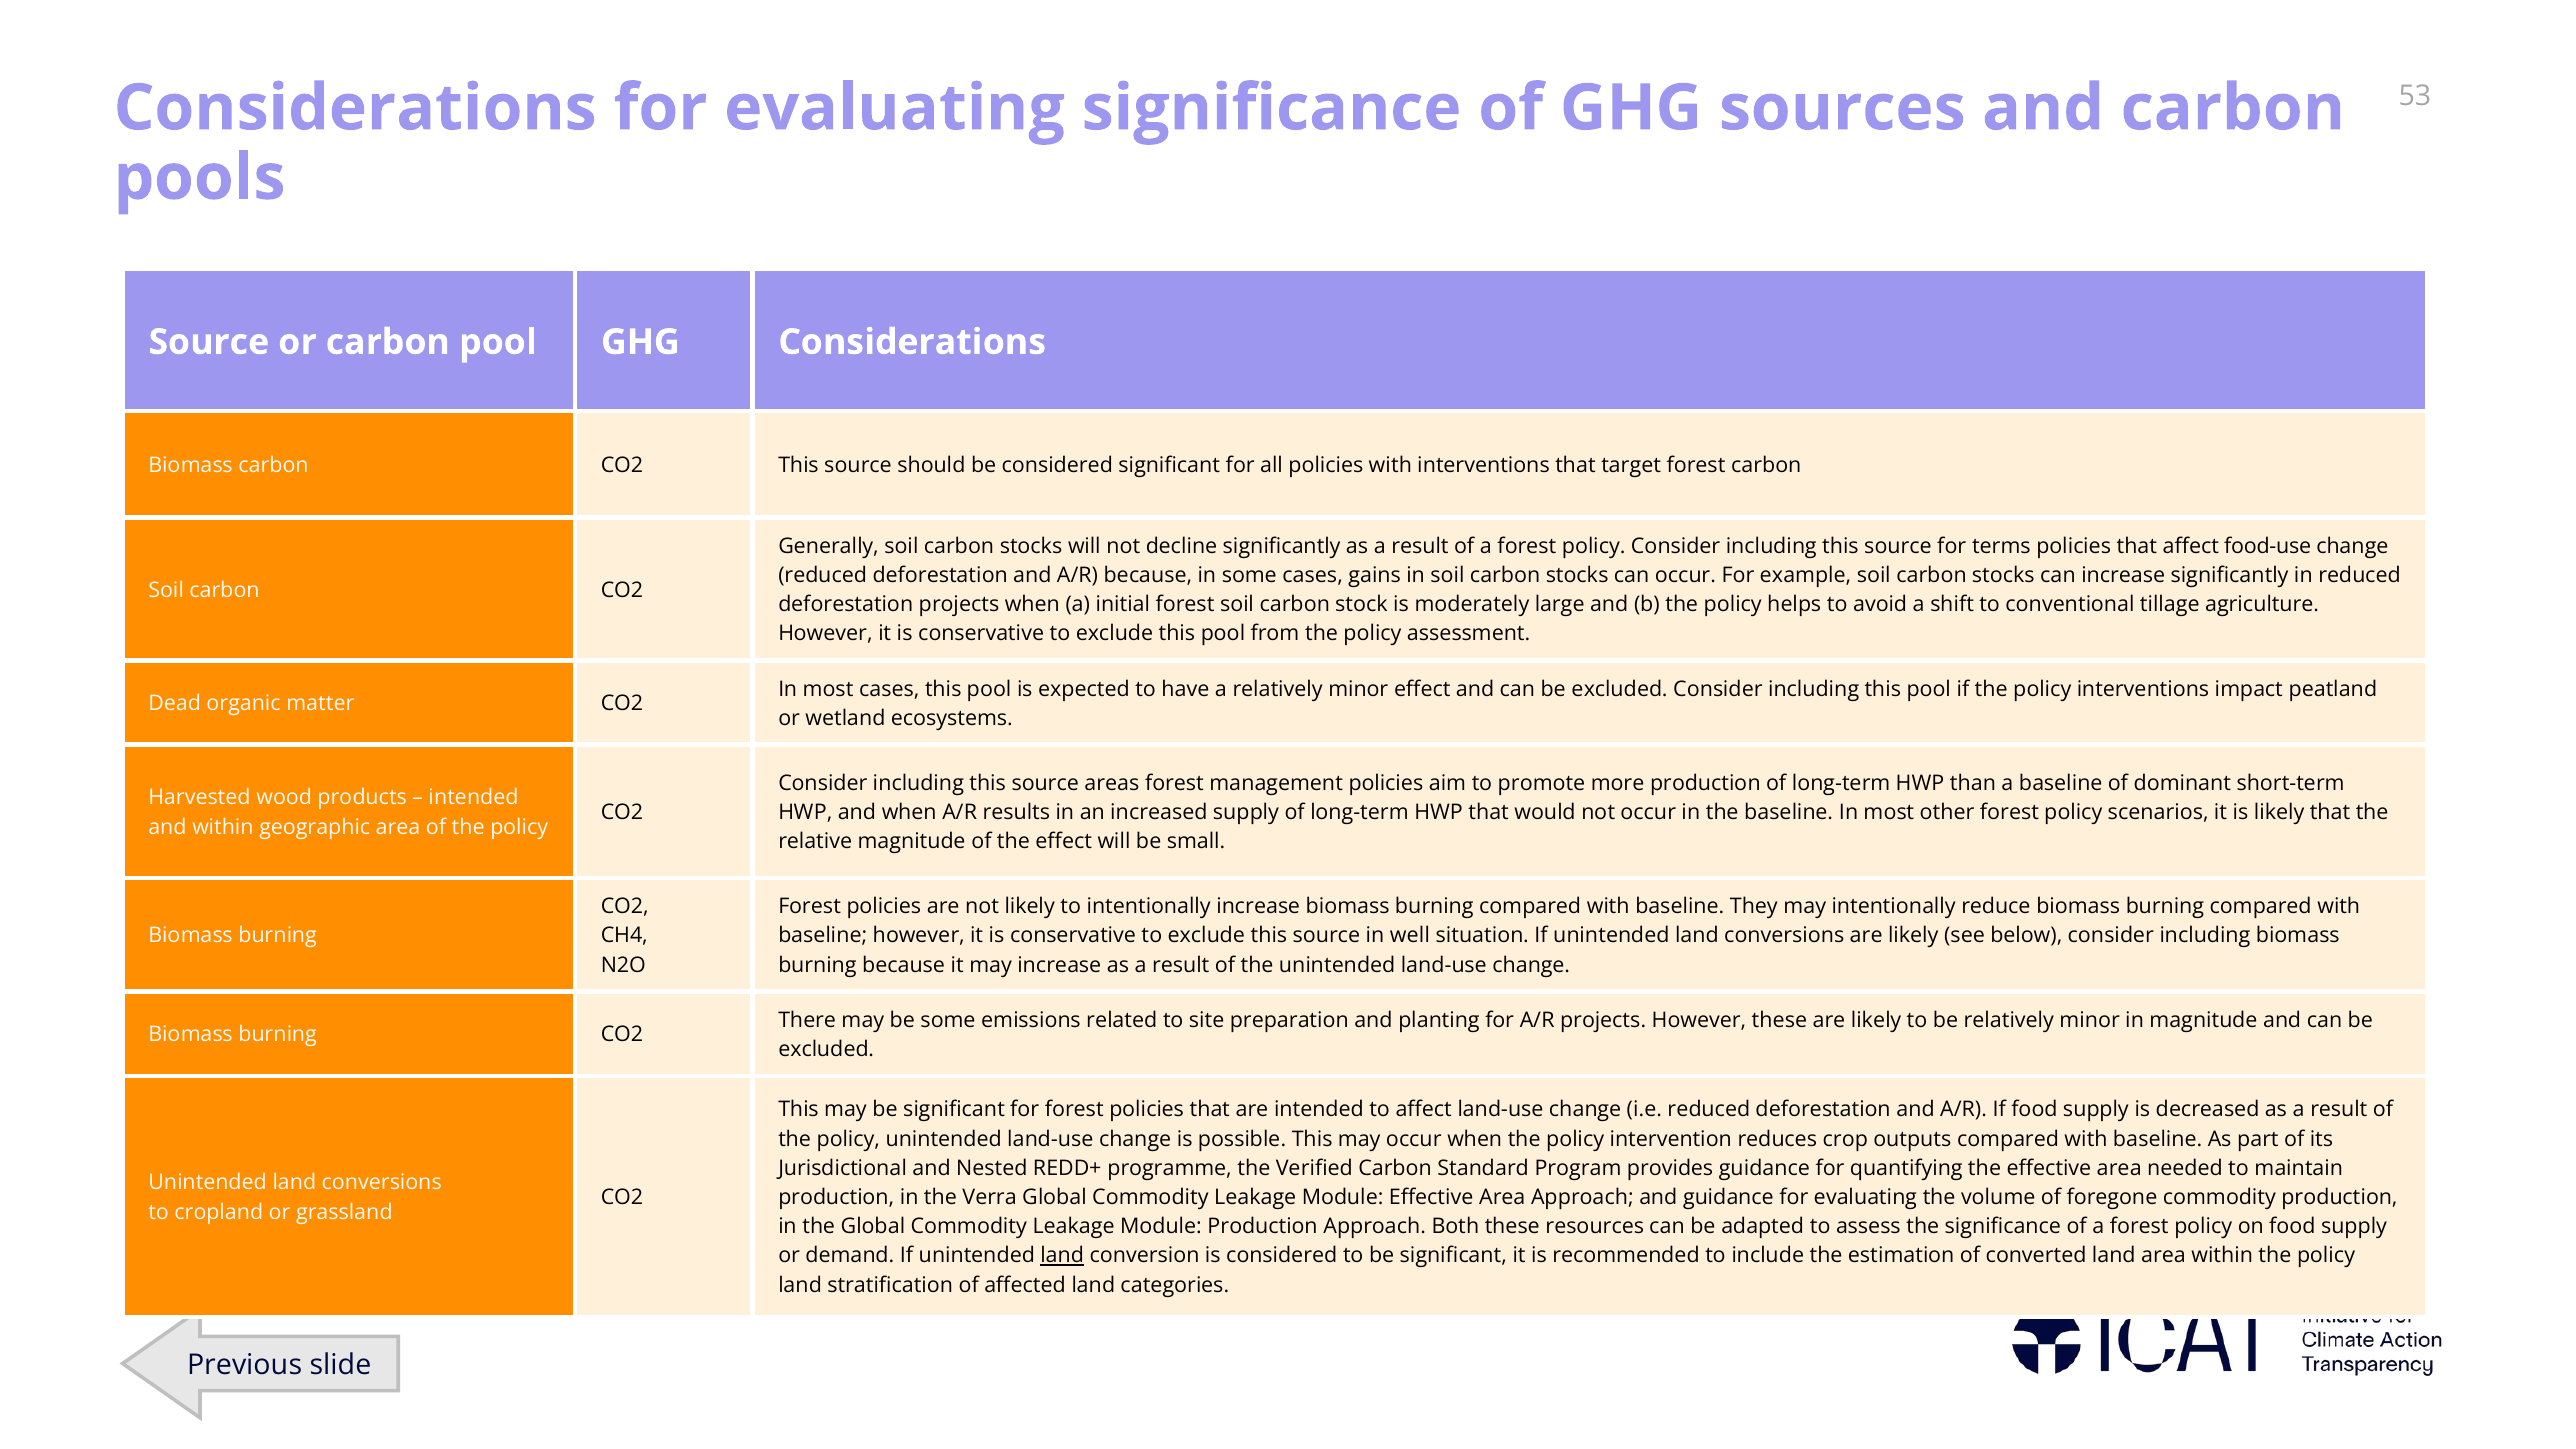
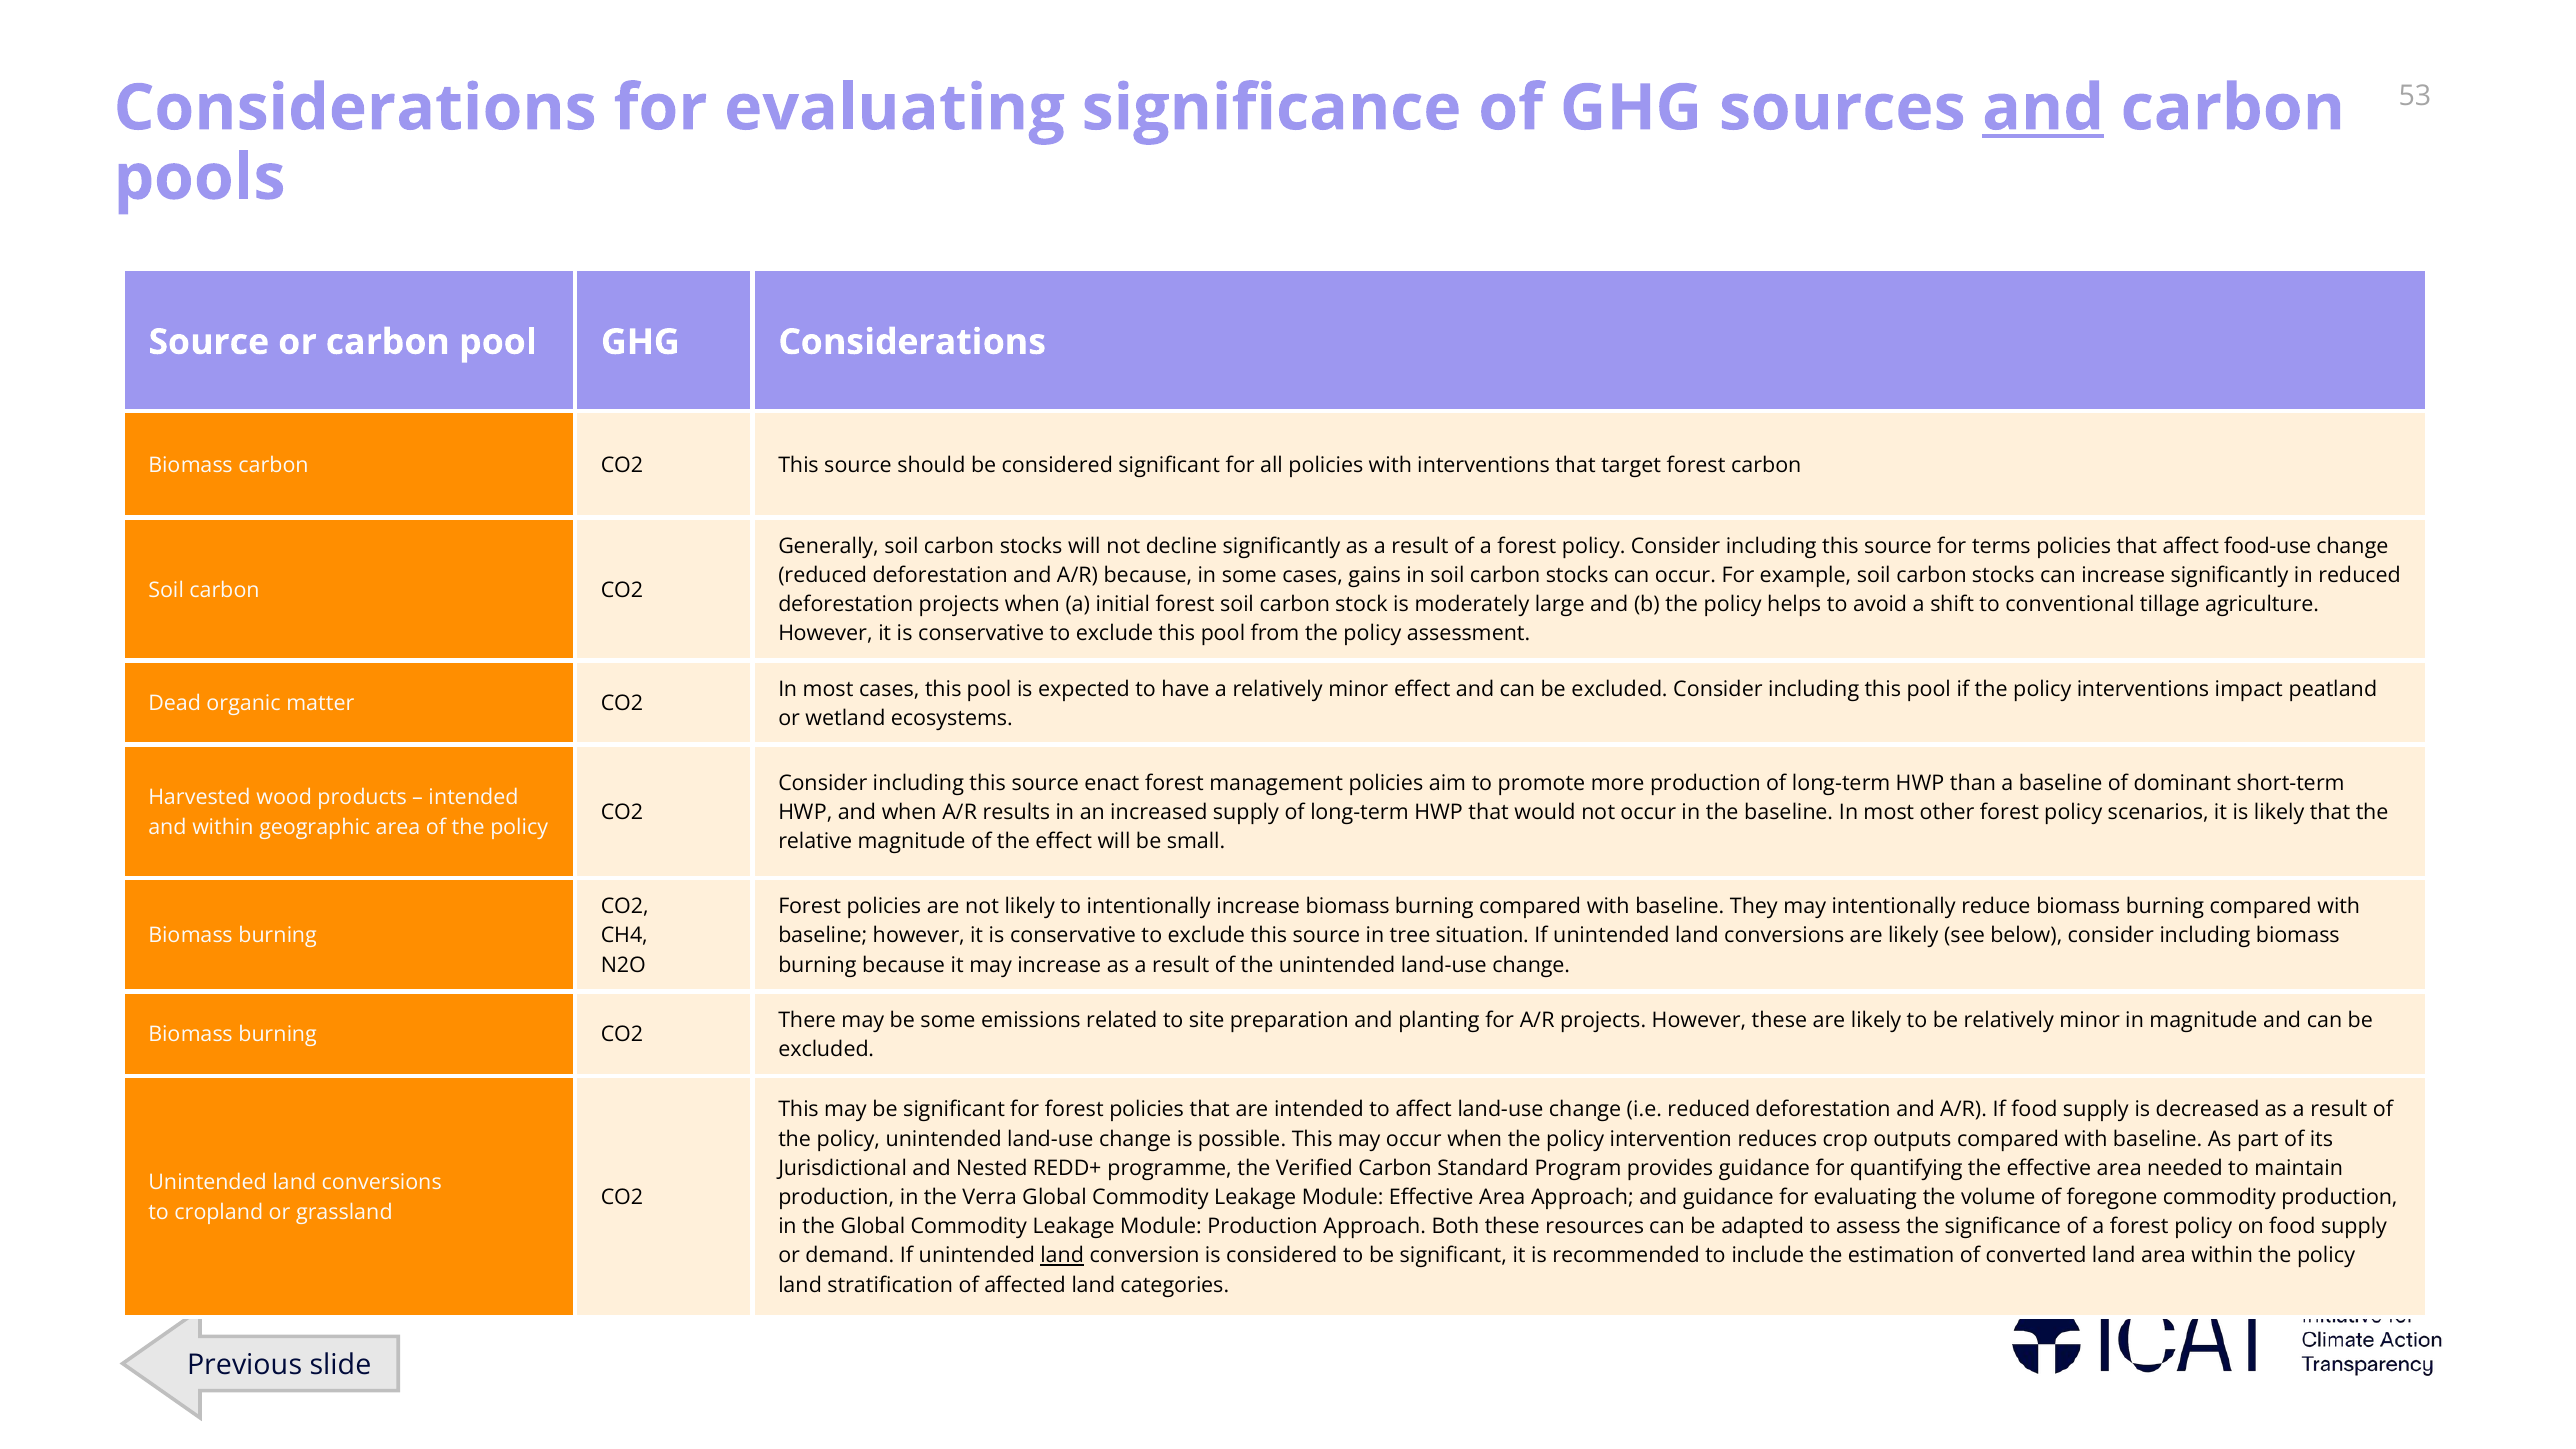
and underline: none -> present (2043, 108)
areas: areas -> enact (1112, 783)
well: well -> tree (1410, 936)
